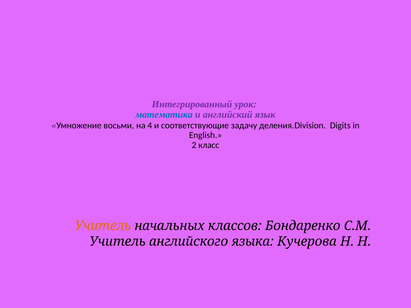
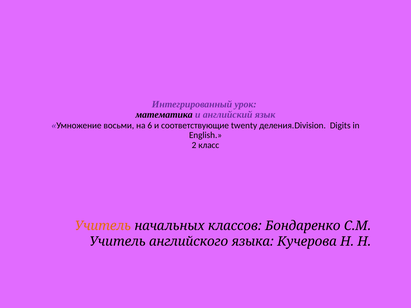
математика colour: blue -> black (164, 115)
4: 4 -> 6 (150, 125)
задачу: задачу -> twenty (244, 125)
